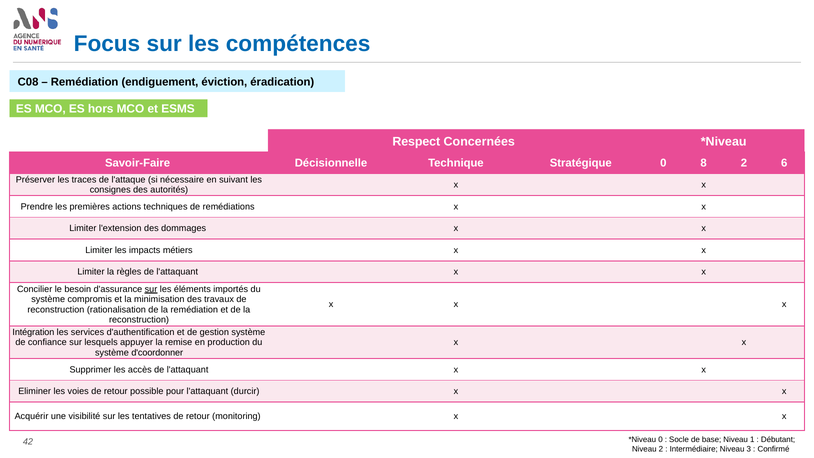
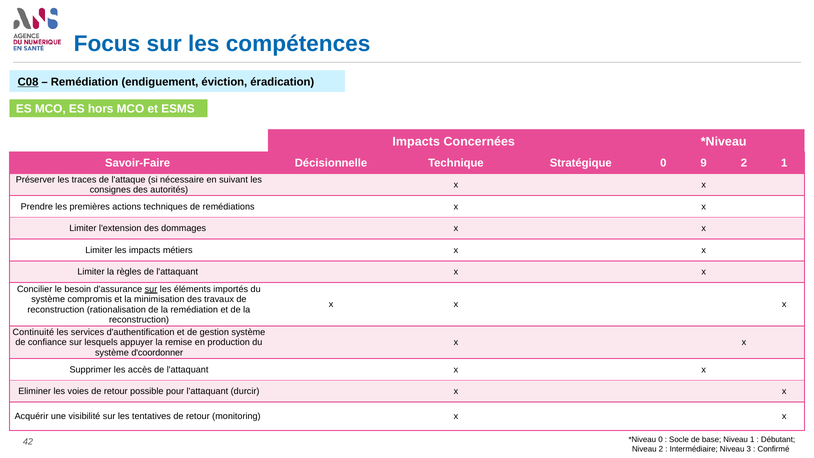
C08 underline: none -> present (28, 82)
Respect: Respect -> Impacts (416, 142)
8: 8 -> 9 (704, 163)
2 6: 6 -> 1 (784, 163)
Intégration: Intégration -> Continuité (33, 332)
